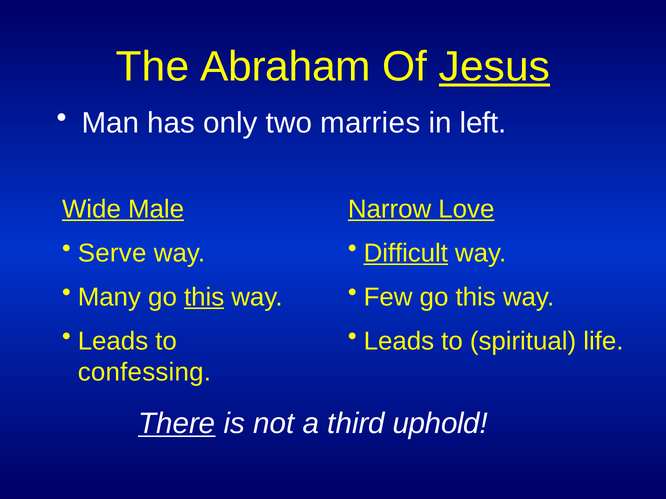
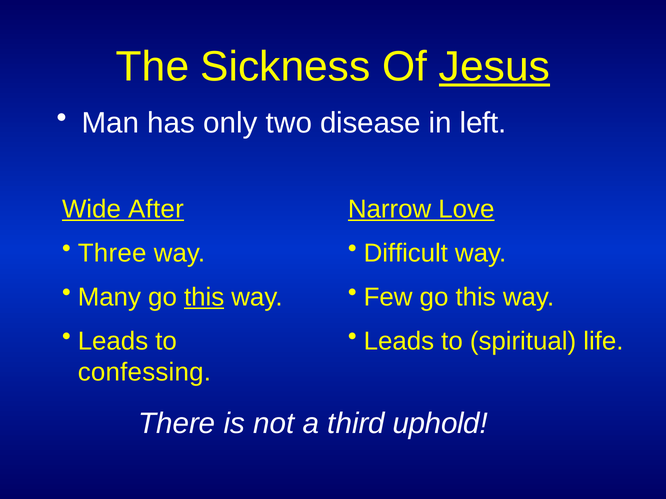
Abraham: Abraham -> Sickness (285, 67)
marries: marries -> disease (370, 123)
Male: Male -> After (156, 209)
Serve: Serve -> Three (112, 253)
Difficult underline: present -> none (406, 253)
There underline: present -> none (177, 424)
